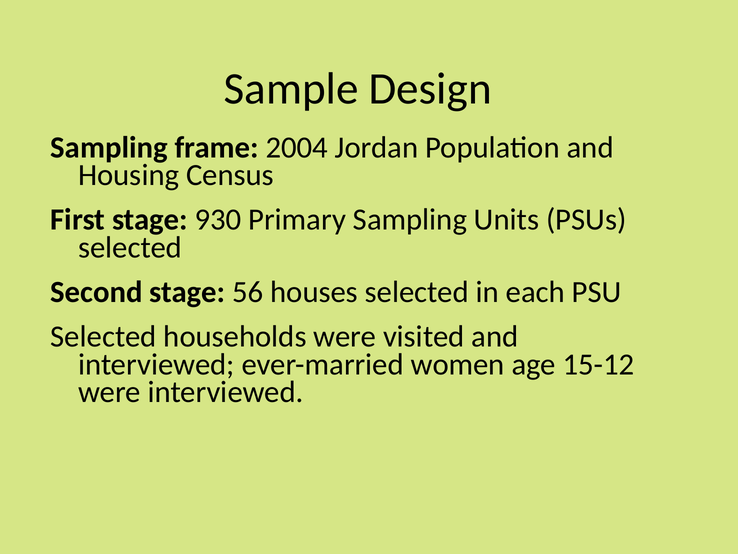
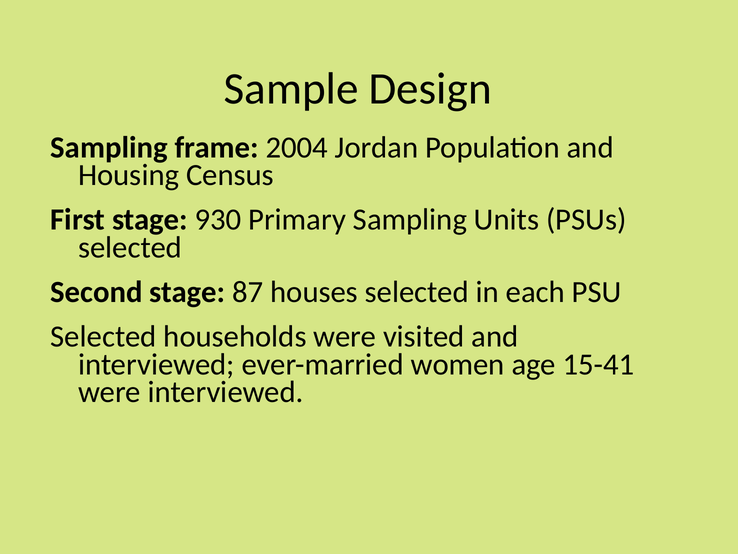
56: 56 -> 87 (248, 292)
15-12: 15-12 -> 15-41 (598, 364)
